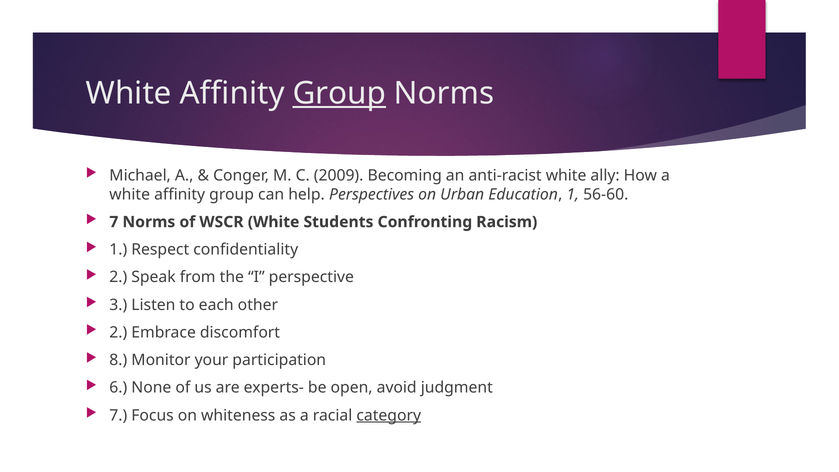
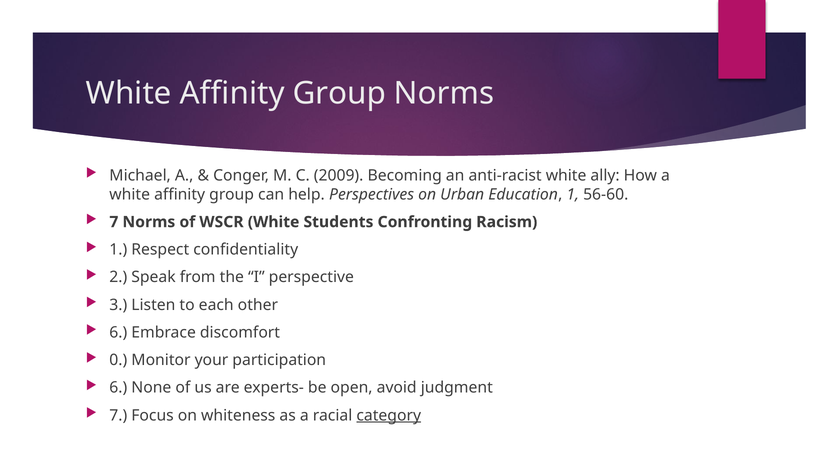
Group underline: present -> none (339, 94)
2: 2 -> 6 (118, 332)
8: 8 -> 0 (118, 360)
